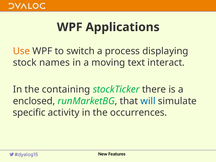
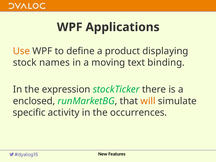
switch: switch -> define (81, 51)
process: process -> product (122, 51)
interact: interact -> binding (166, 63)
containing: containing -> expression (66, 89)
will colour: blue -> orange (148, 101)
